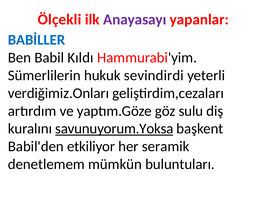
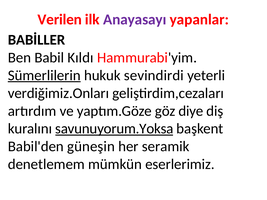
Ölçekli: Ölçekli -> Verilen (60, 20)
BABİLLER colour: blue -> black (37, 40)
Sümerlilerin underline: none -> present (44, 75)
sulu: sulu -> diye (191, 111)
etkiliyor: etkiliyor -> güneşin (91, 147)
buluntuları: buluntuları -> eserlerimiz (180, 164)
